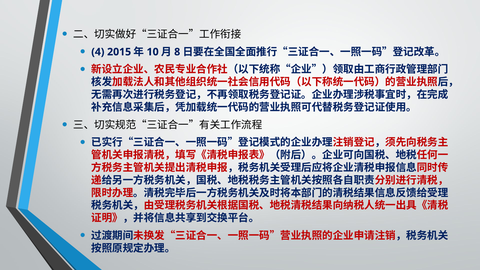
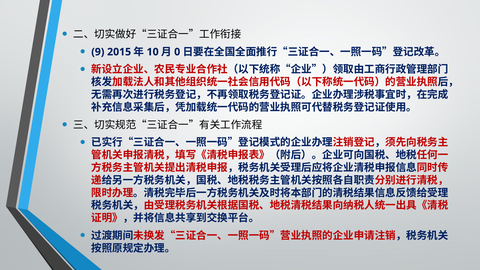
4: 4 -> 9 (98, 52)
8: 8 -> 0 (177, 52)
